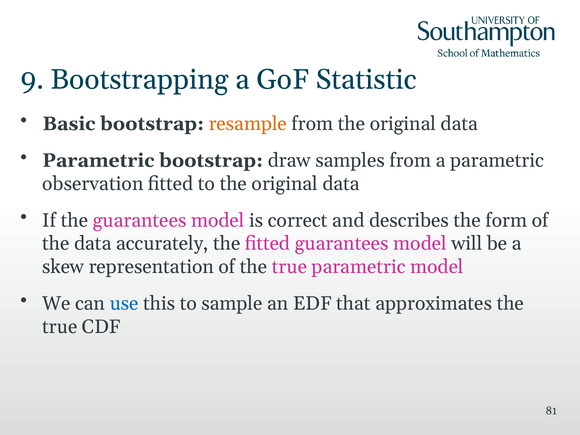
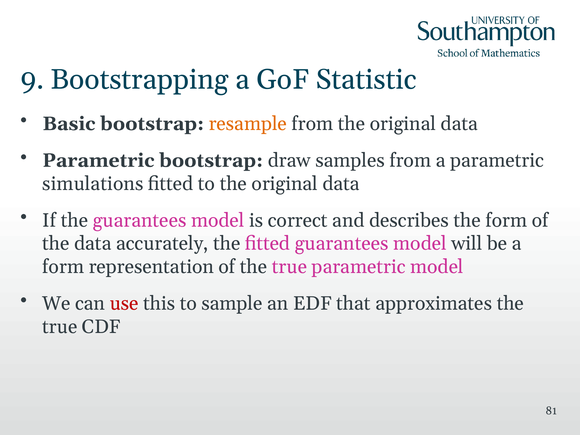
observation: observation -> simulations (93, 184)
skew: skew -> form (63, 267)
use colour: blue -> red (124, 304)
